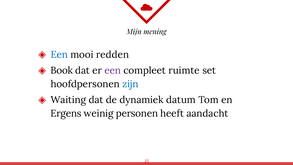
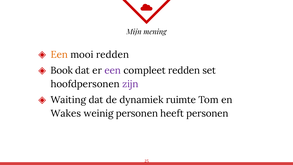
Een colour: blue -> orange (59, 55)
compleet ruimte: ruimte -> redden (184, 70)
zijn colour: blue -> purple (130, 84)
datum: datum -> ruimte (181, 100)
Ergens: Ergens -> Wakes (66, 113)
heeft aandacht: aandacht -> personen (207, 113)
